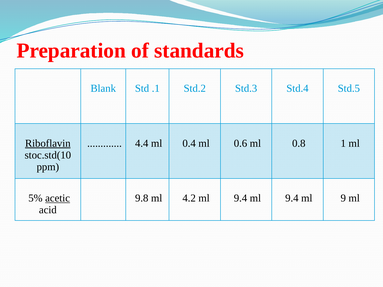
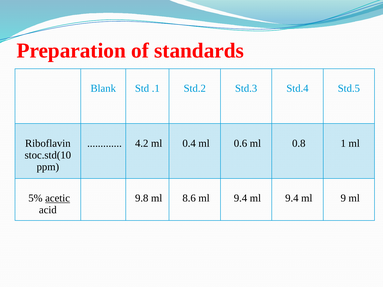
Riboflavin underline: present -> none (48, 143)
4.4: 4.4 -> 4.2 (142, 143)
4.2: 4.2 -> 8.6 (189, 198)
